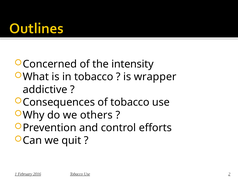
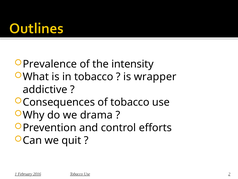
Concerned: Concerned -> Prevalence (50, 64)
others: others -> drama (96, 115)
